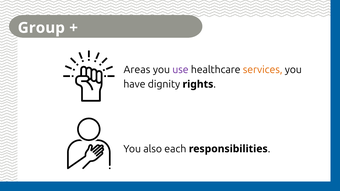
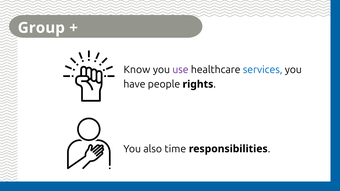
Areas: Areas -> Know (137, 70)
services colour: orange -> blue (263, 70)
dignity: dignity -> people (164, 84)
each: each -> time (175, 149)
